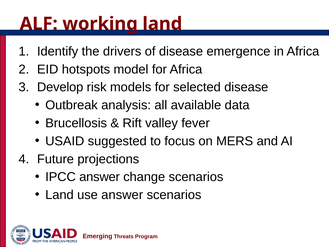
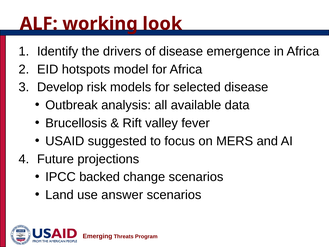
working land: land -> look (162, 24)
IPCC answer: answer -> backed (100, 177)
